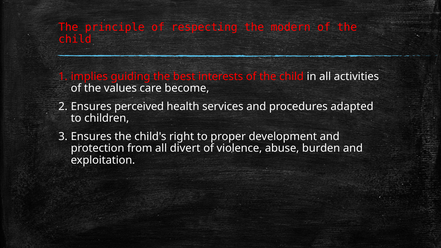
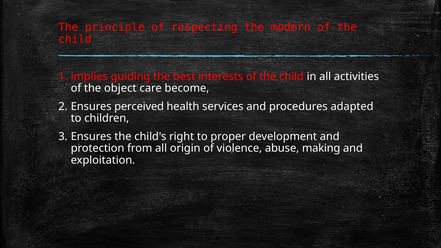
values: values -> object (120, 88)
divert: divert -> origin (185, 148)
burden: burden -> making (321, 148)
